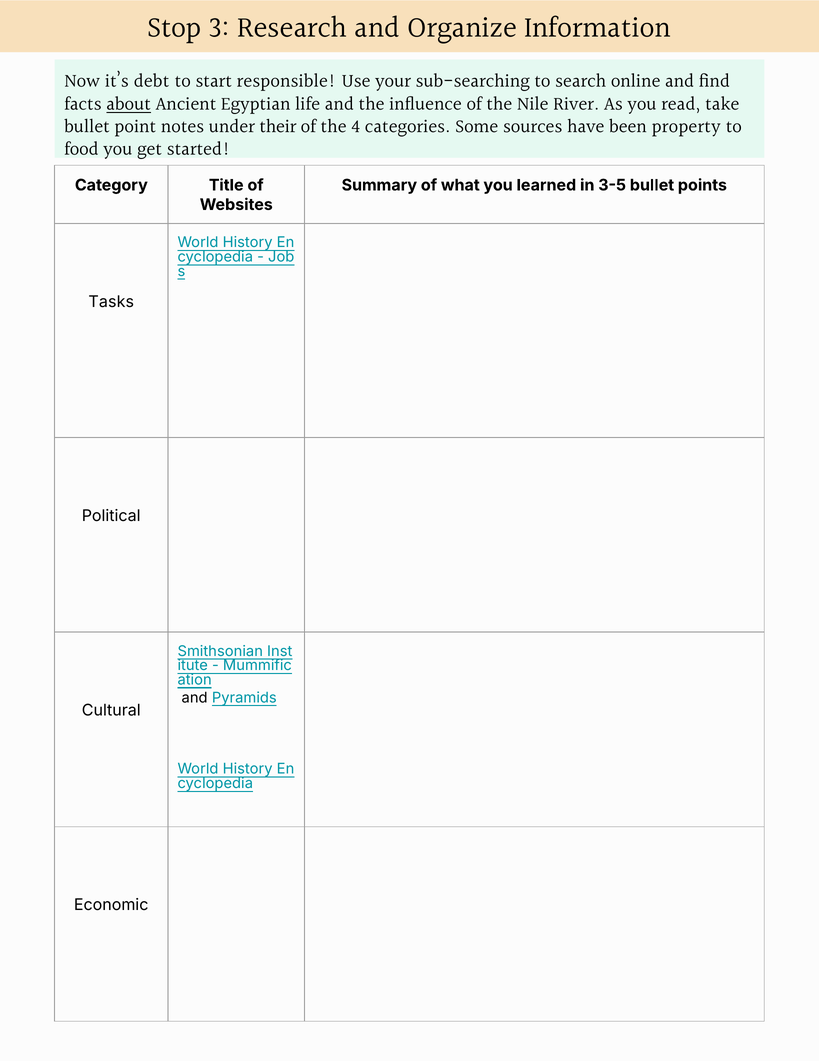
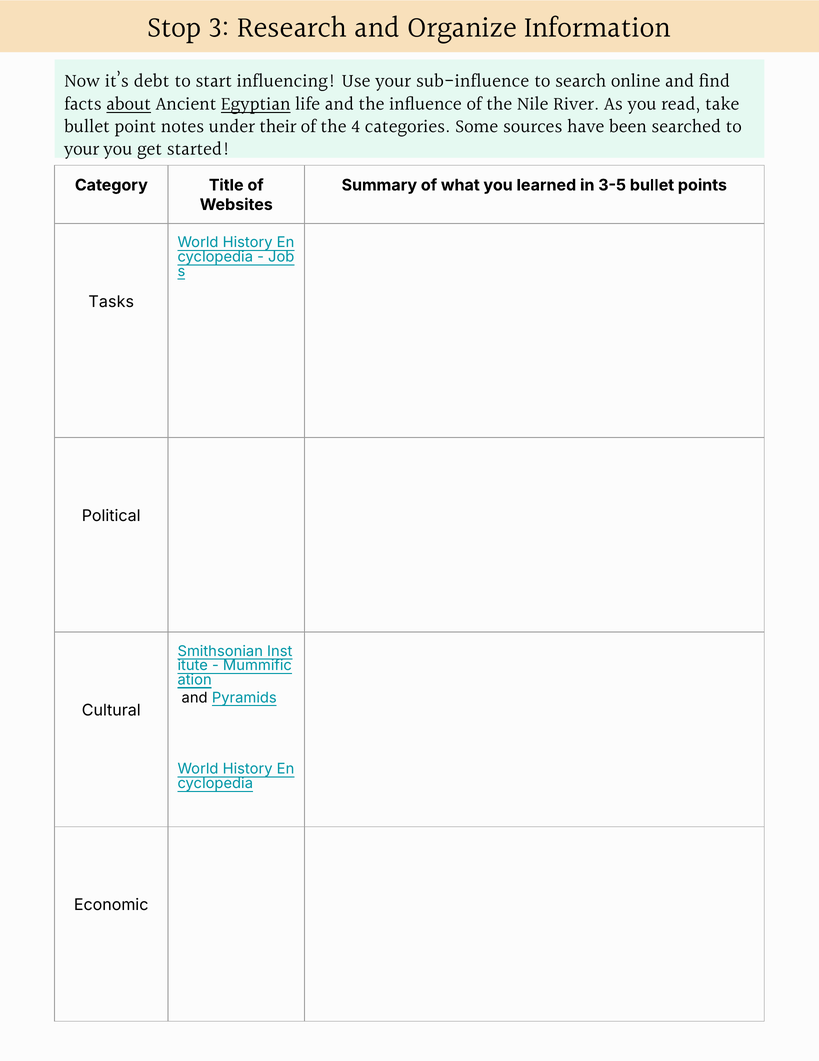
responsible: responsible -> influencing (287, 82)
sub-searching: sub-searching -> sub-influence (473, 82)
Egyptian underline: none -> present (256, 104)
property: property -> searched (686, 127)
food: food -> your (82, 149)
